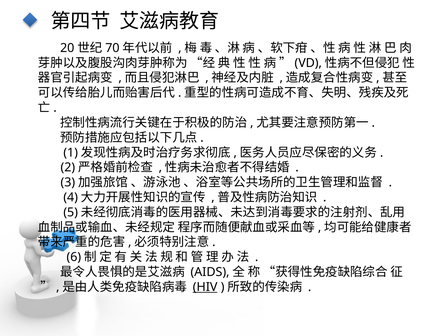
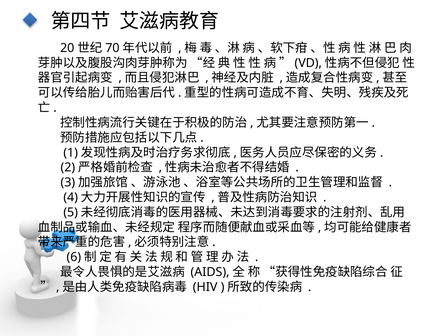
HIV underline: present -> none (205, 287)
